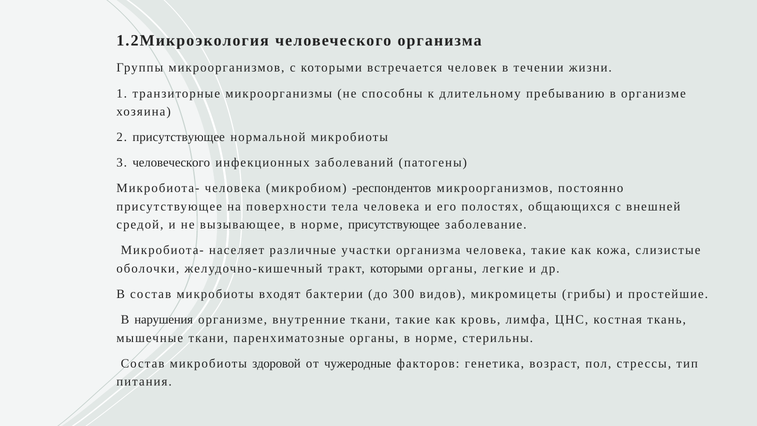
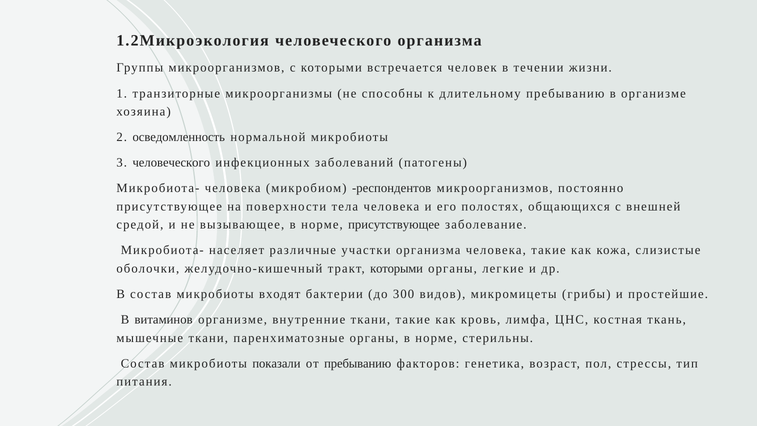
2 присутствующее: присутствующее -> осведомленность (179, 137)
нарушения: нарушения -> витаминов (164, 319)
здоровой: здоровой -> показали (276, 363)
от чужеродные: чужеродные -> пребыванию (358, 363)
